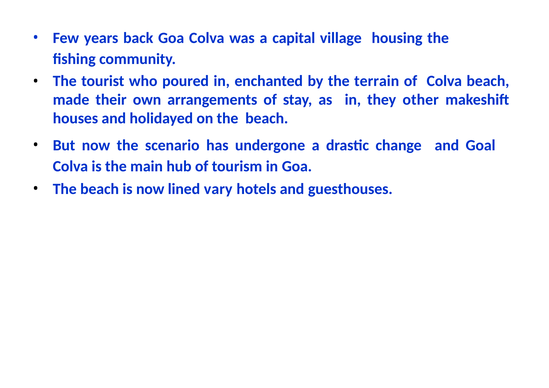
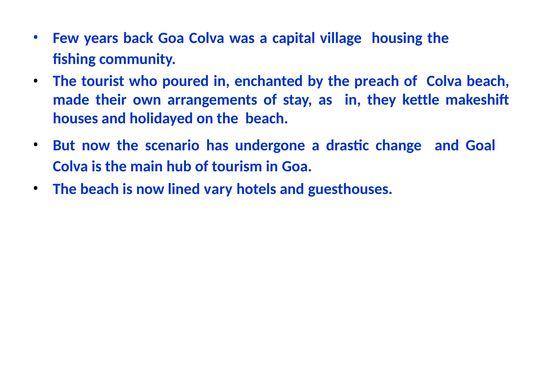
terrain: terrain -> preach (377, 81)
other: other -> kettle (421, 100)
